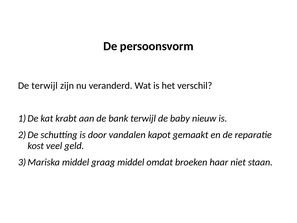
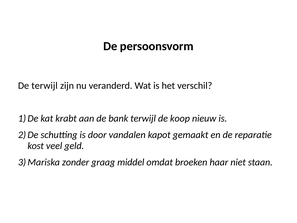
baby: baby -> koop (180, 118)
middel: middel -> zonder (76, 162)
